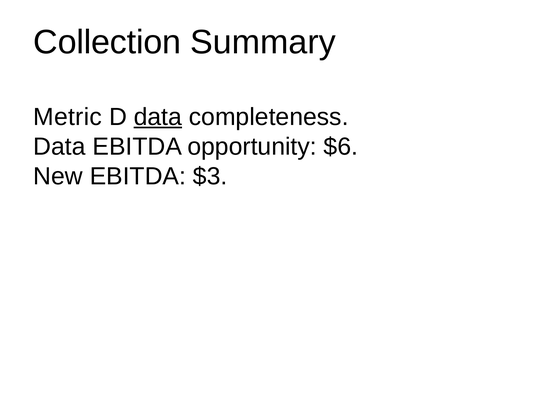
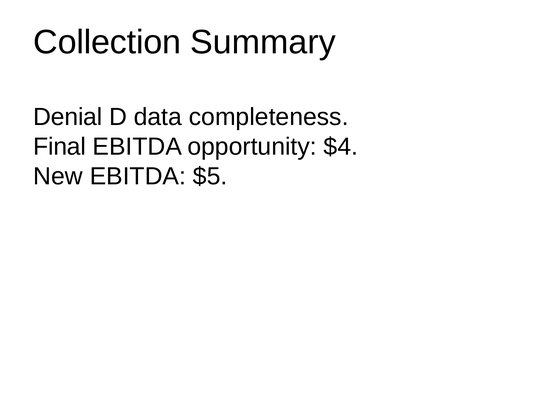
Metric: Metric -> Denial (68, 117)
data underline: present -> none (158, 117)
Data: Data -> Final (60, 147)
$6: $6 -> $4 (341, 147)
$3: $3 -> $5 (210, 176)
